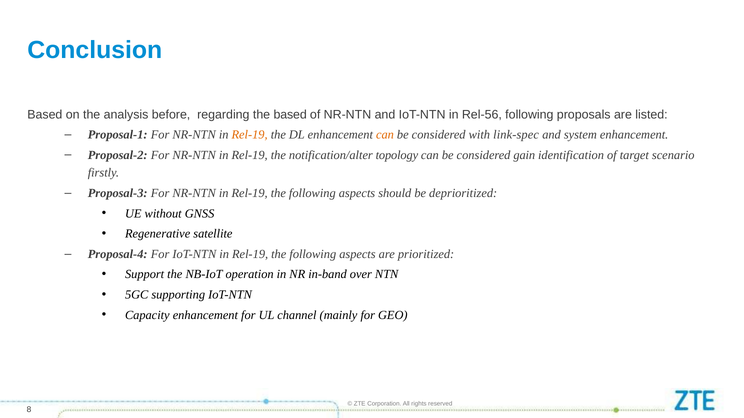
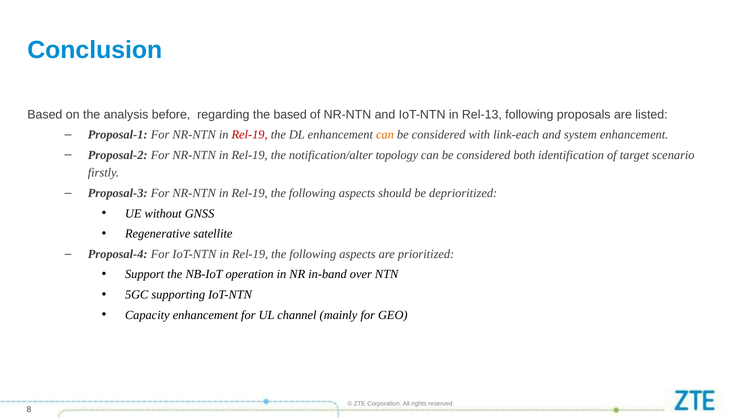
Rel-56: Rel-56 -> Rel-13 (482, 115)
Rel-19 colour: orange -> red (250, 135)
link-spec: link-spec -> link-each (516, 135)
gain: gain -> both (524, 155)
